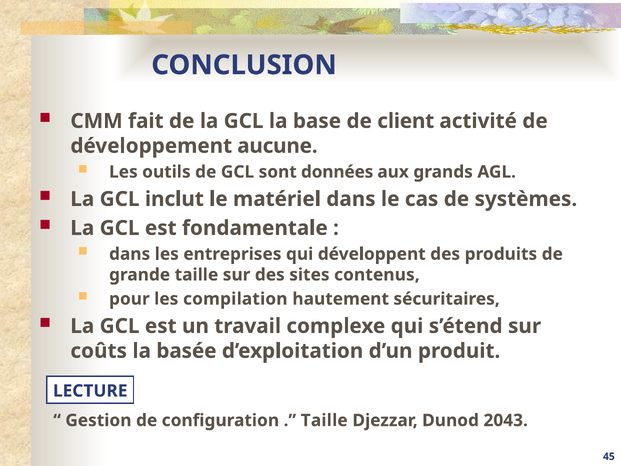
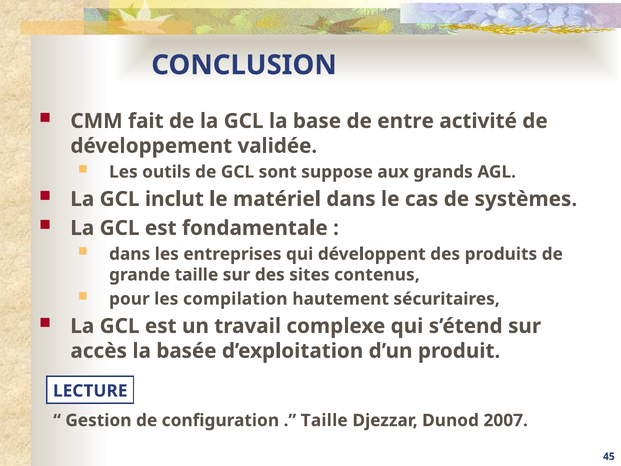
client: client -> entre (406, 121)
aucune: aucune -> validée (277, 146)
données: données -> suppose (337, 172)
coûts: coûts -> accès (99, 351)
2043: 2043 -> 2007 (506, 420)
